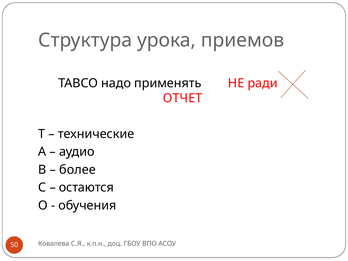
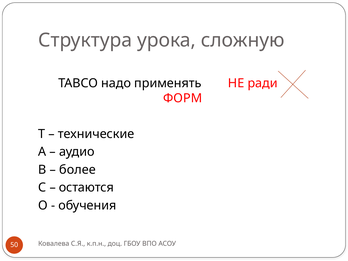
приемов: приемов -> сложную (243, 40)
ОТЧЕТ: ОТЧЕТ -> ФОРМ (183, 98)
